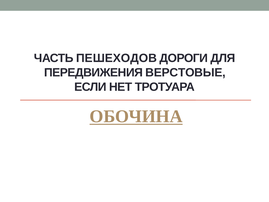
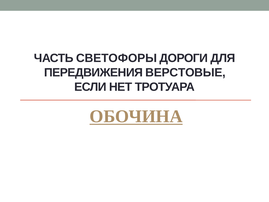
ПЕШЕХОДОВ: ПЕШЕХОДОВ -> СВЕТОФОРЫ (117, 58)
